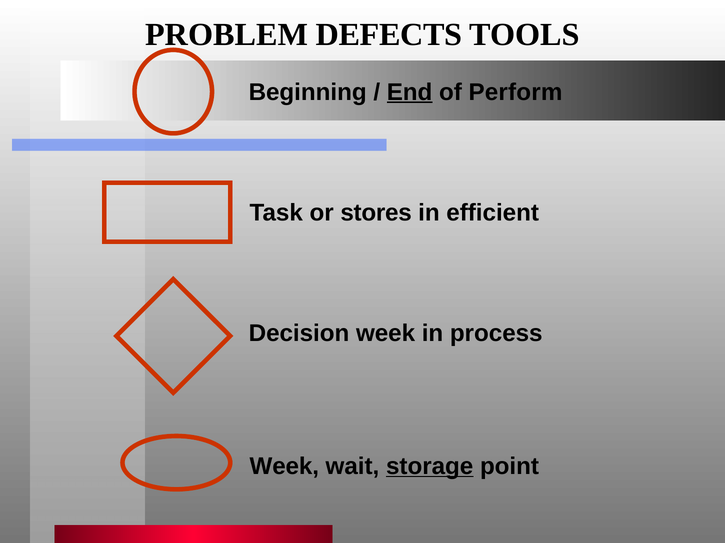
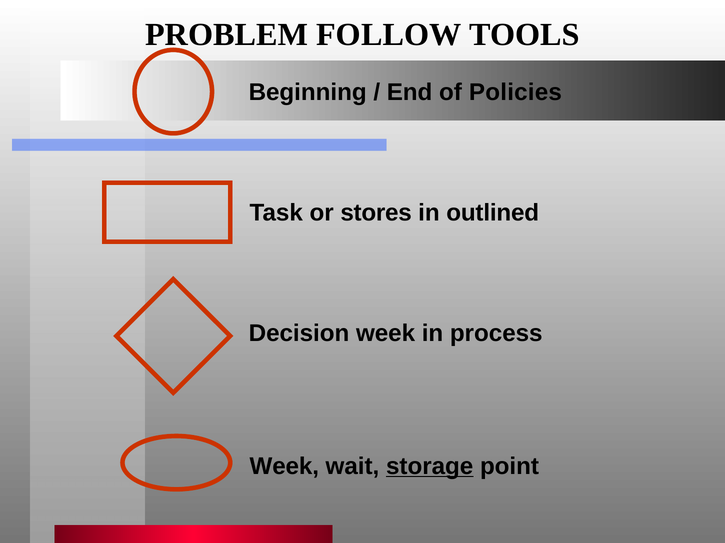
DEFECTS: DEFECTS -> FOLLOW (389, 35)
End underline: present -> none (410, 92)
Perform: Perform -> Policies (515, 92)
efficient: efficient -> outlined (493, 213)
